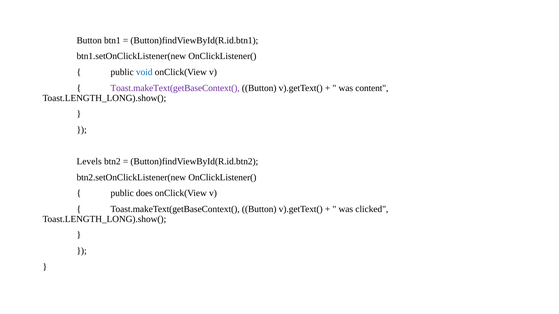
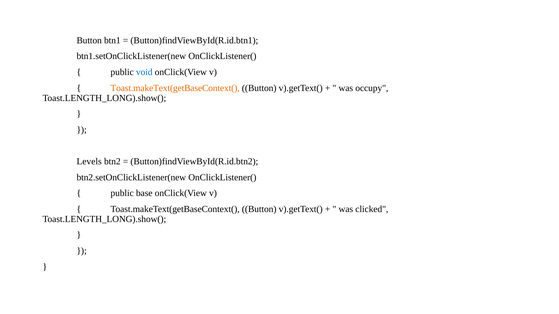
Toast.makeText(getBaseContext( colour: purple -> orange (175, 88)
content: content -> occupy (372, 88)
does: does -> base (144, 193)
